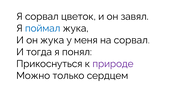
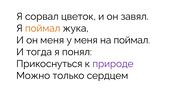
поймал colour: blue -> orange (43, 28)
он жука: жука -> меня (52, 40)
на сорвал: сорвал -> поймал (132, 40)
